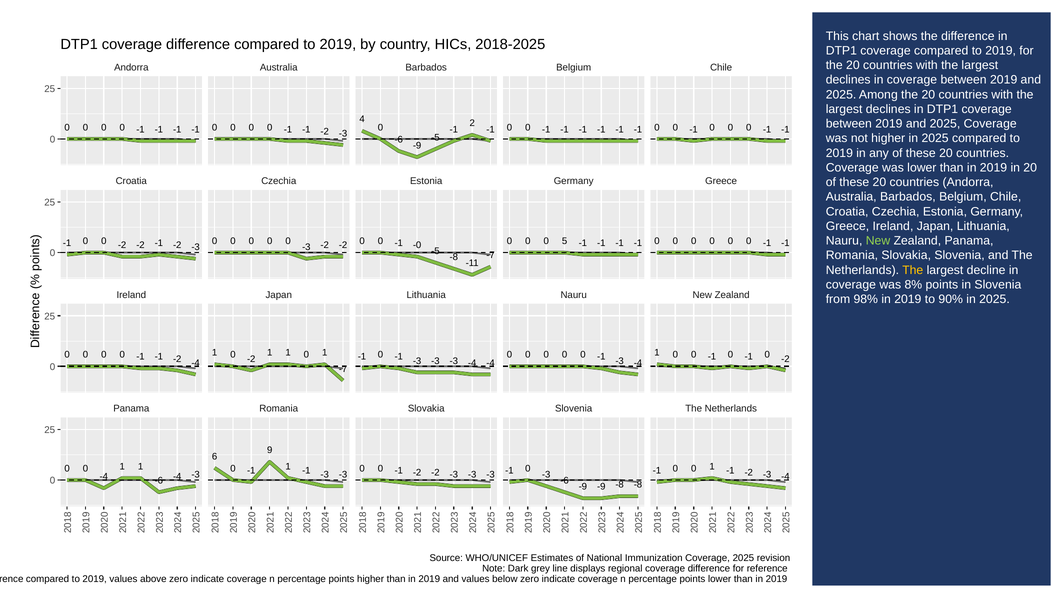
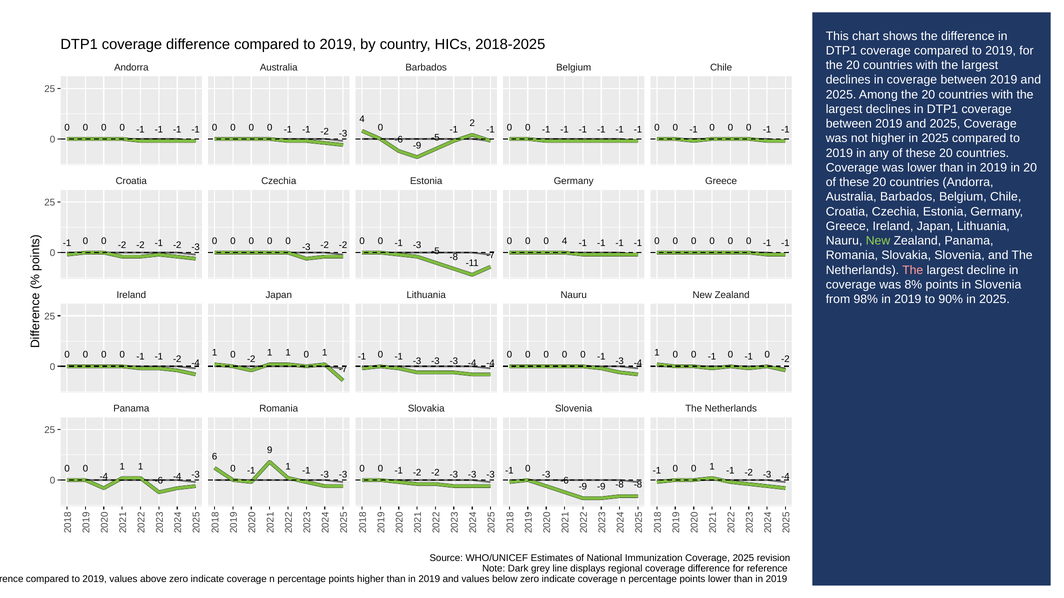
-0: -0 -> -3 (417, 245)
0 5: 5 -> 4 (565, 241)
The colour: yellow -> pink (913, 270)
